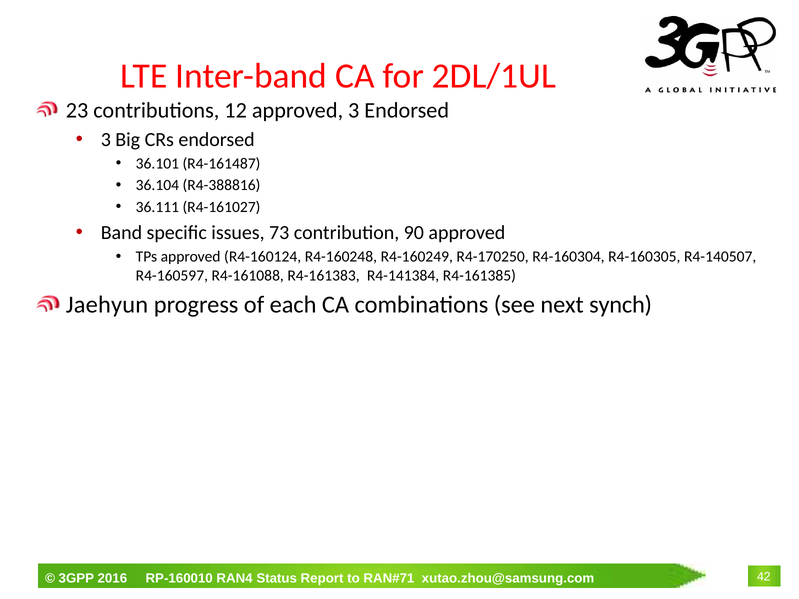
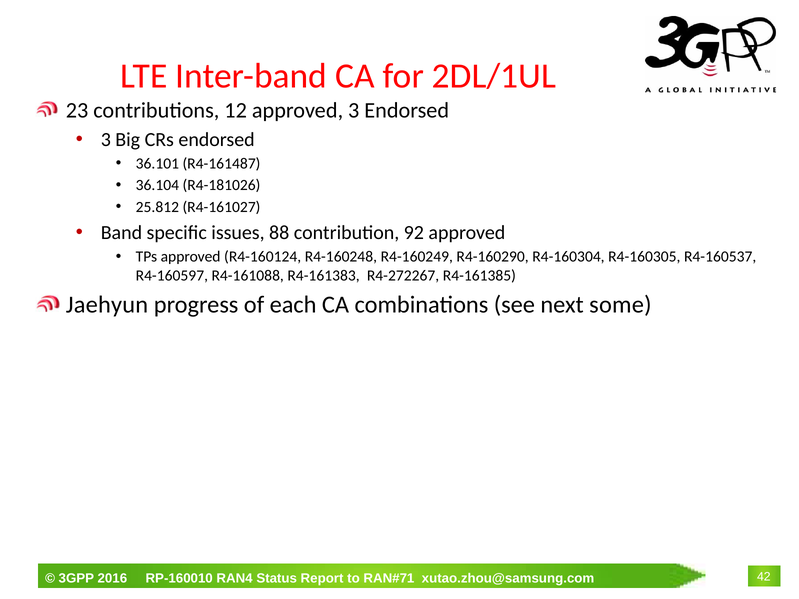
R4-388816: R4-388816 -> R4-181026 (222, 185)
36.111: 36.111 -> 25.812 (157, 207)
73: 73 -> 88 (279, 233)
90: 90 -> 92 (414, 233)
R4-170250: R4-170250 -> R4-160290 (493, 257)
R4-140507: R4-140507 -> R4-160537 (720, 257)
R4-141384: R4-141384 -> R4-272267 (403, 276)
synch: synch -> some (620, 305)
